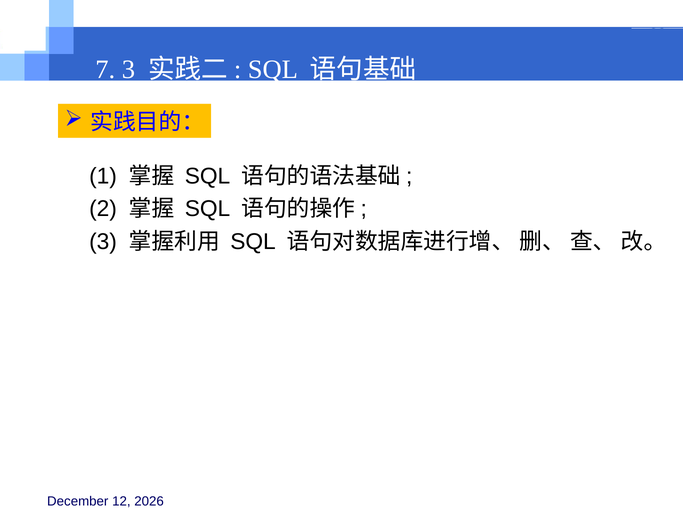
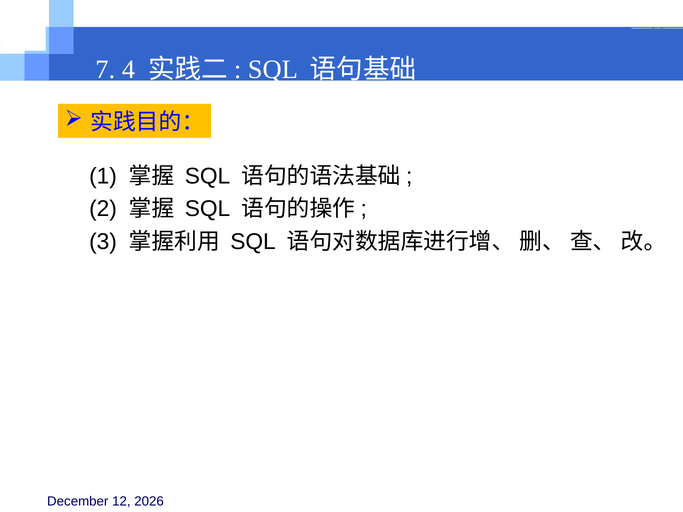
7 3: 3 -> 4 (128, 70)
